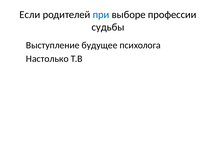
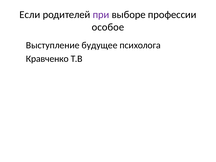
при colour: blue -> purple (101, 15)
судьбы: судьбы -> особое (108, 27)
Настолько: Настолько -> Кравченко (47, 59)
